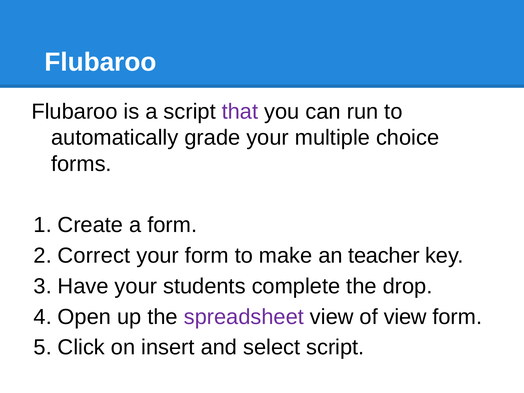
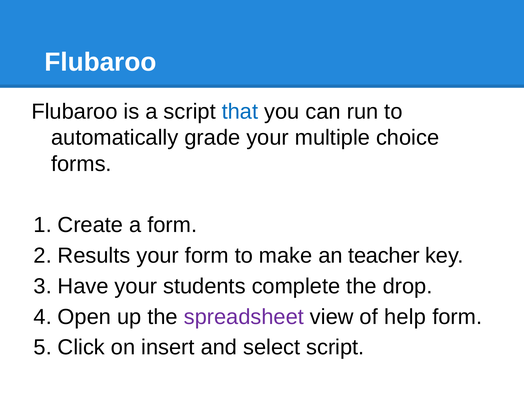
that colour: purple -> blue (240, 112)
Correct: Correct -> Results (94, 256)
of view: view -> help (405, 317)
